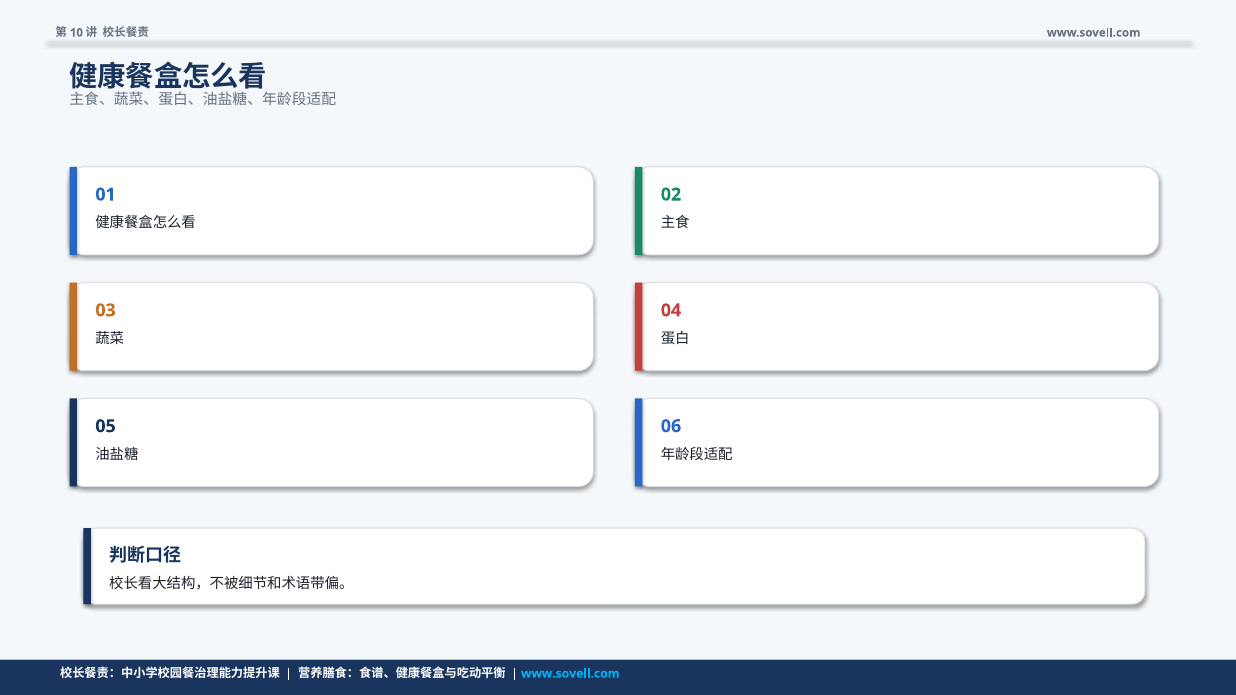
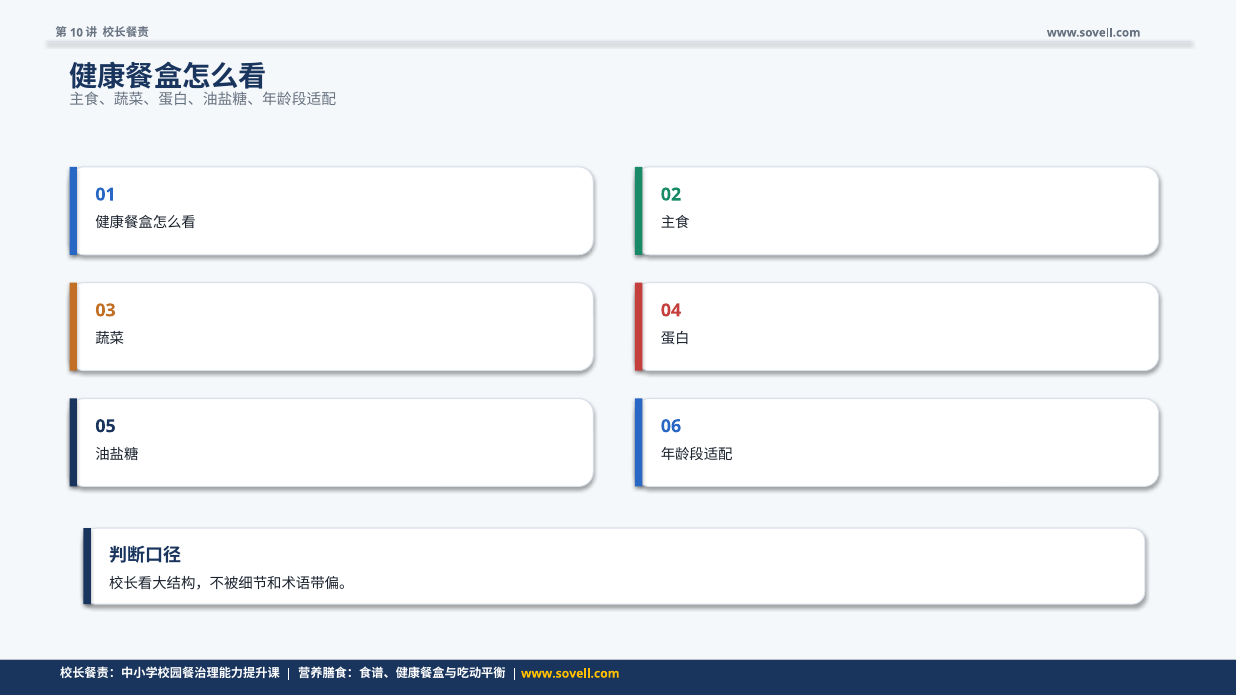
www.sovell.com colour: light blue -> yellow (570, 674)
